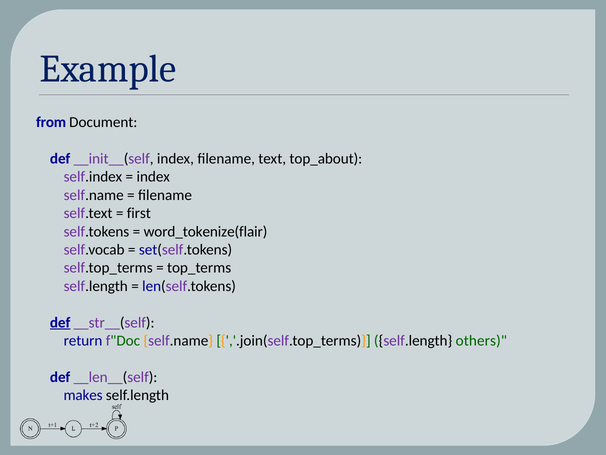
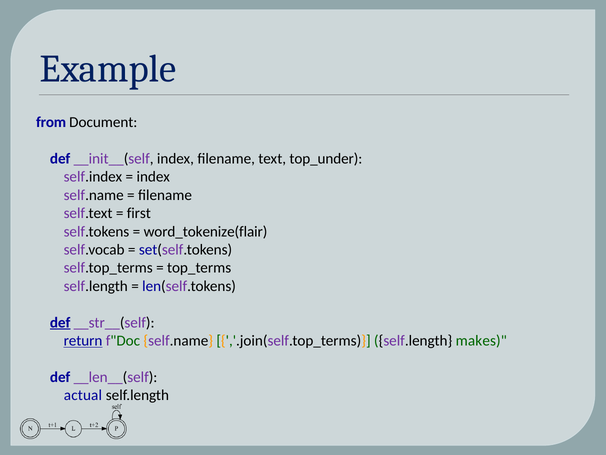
top_about: top_about -> top_under (326, 159)
return underline: none -> present (83, 340)
others: others -> makes (481, 340)
makes: makes -> actual (83, 395)
